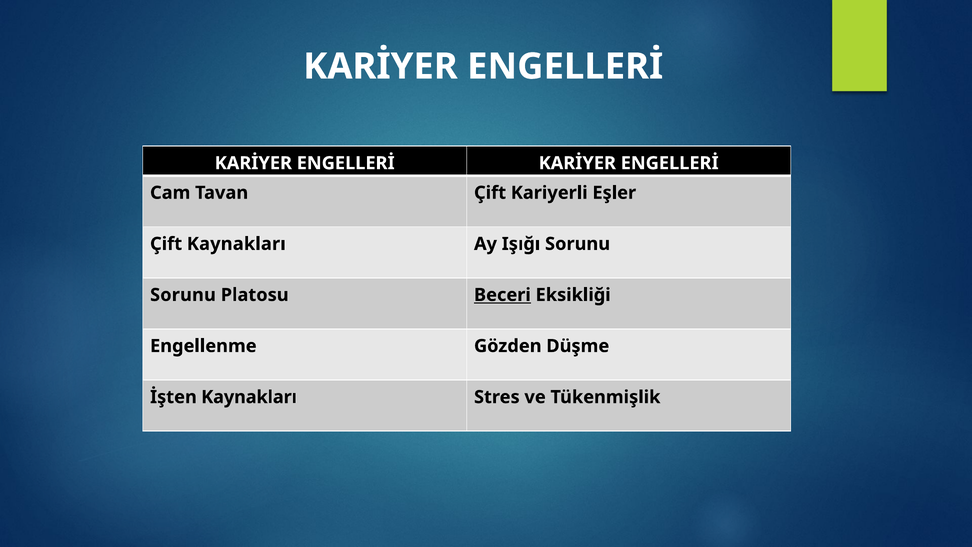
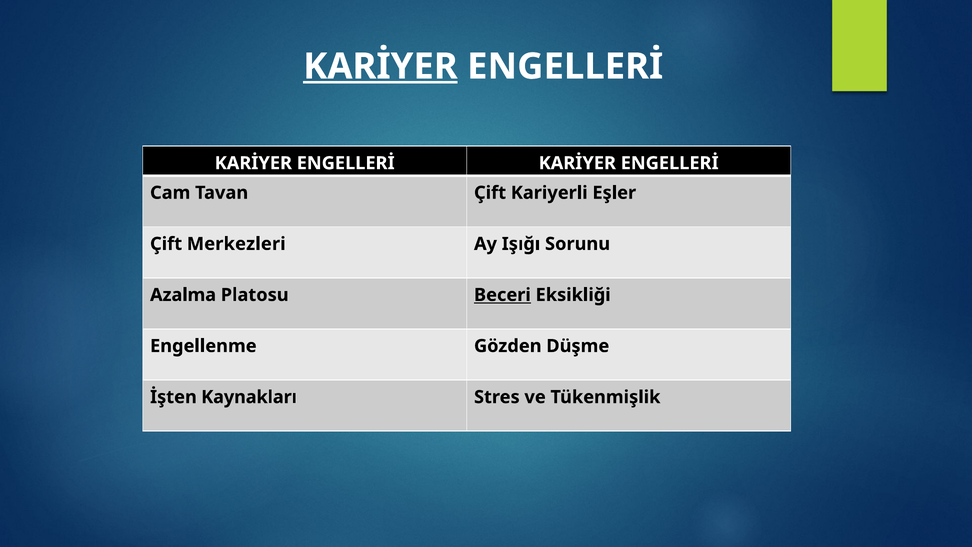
KARİYER underline: none -> present (380, 66)
Çift Kaynakları: Kaynakları -> Merkezleri (236, 244)
Sorunu: Sorunu -> Azalma (183, 295)
